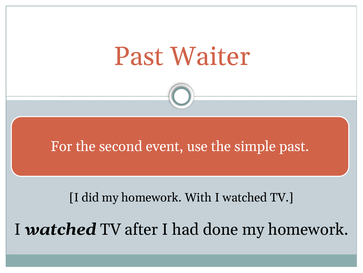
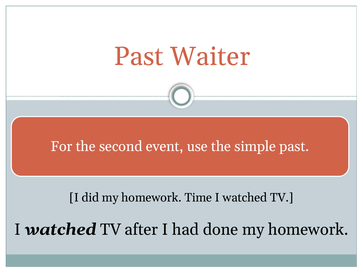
With: With -> Time (198, 197)
